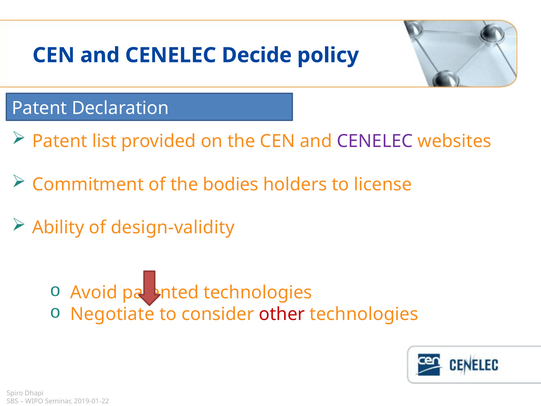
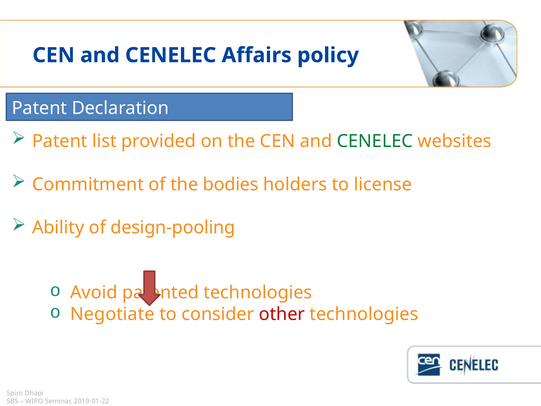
Decide: Decide -> Affairs (257, 55)
CENELEC colour: purple -> green (375, 141)
design-validity: design-validity -> design-pooling (173, 228)
